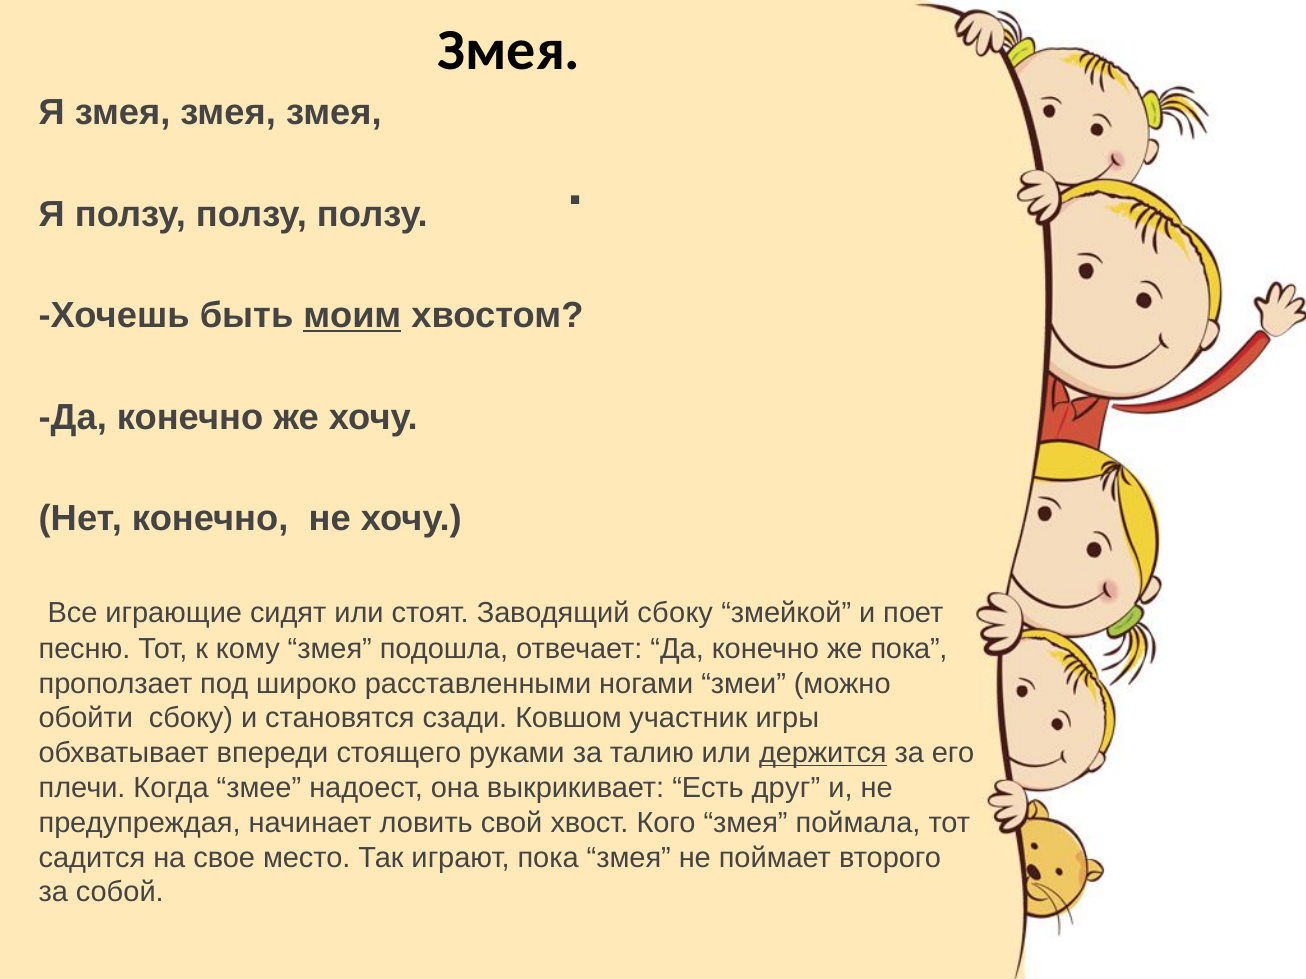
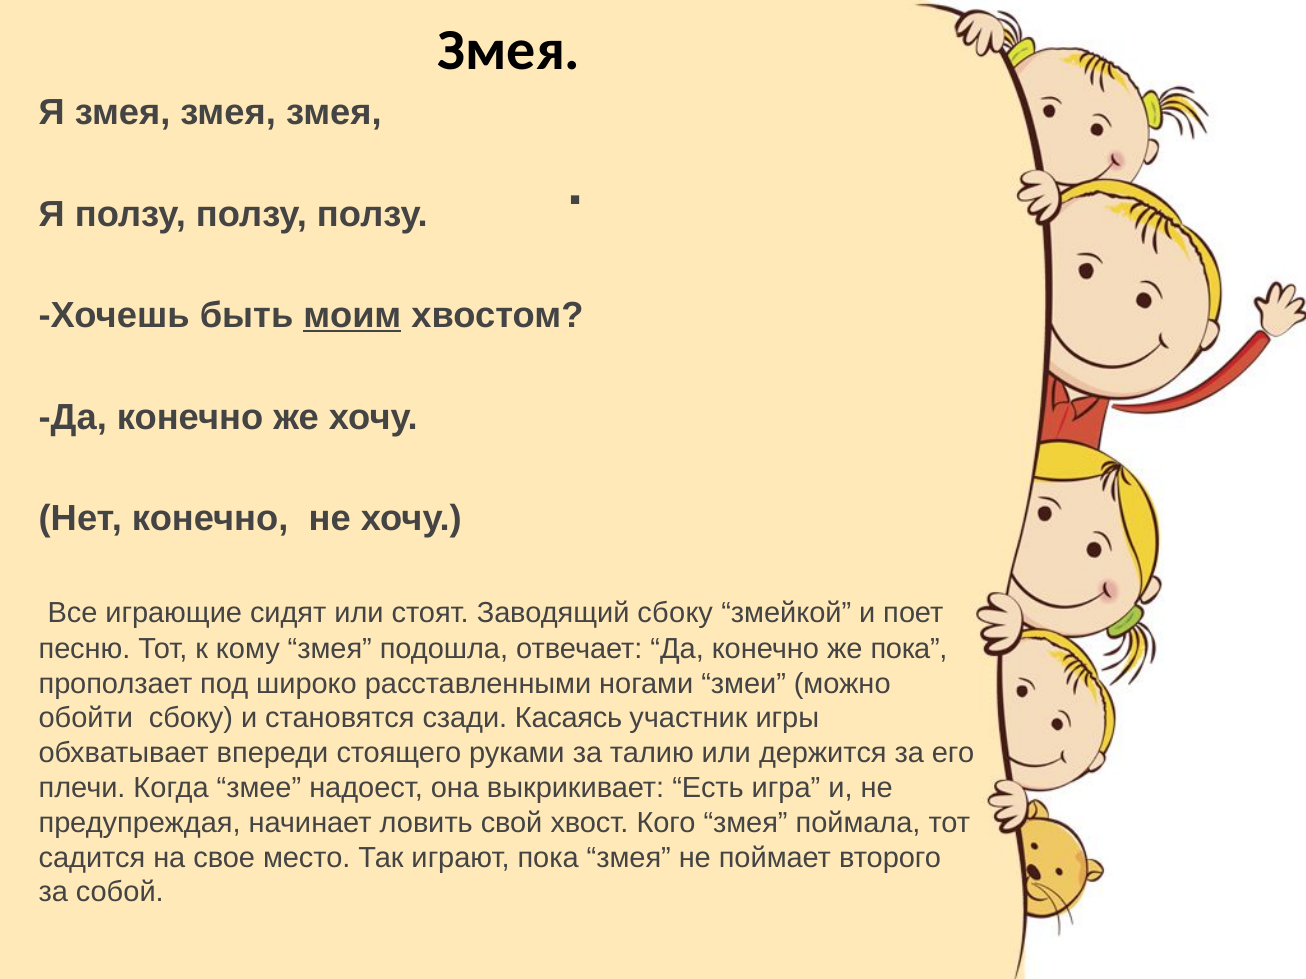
Ковшом: Ковшом -> Касаясь (569, 719)
держится underline: present -> none (823, 754)
друг: друг -> игра (786, 788)
